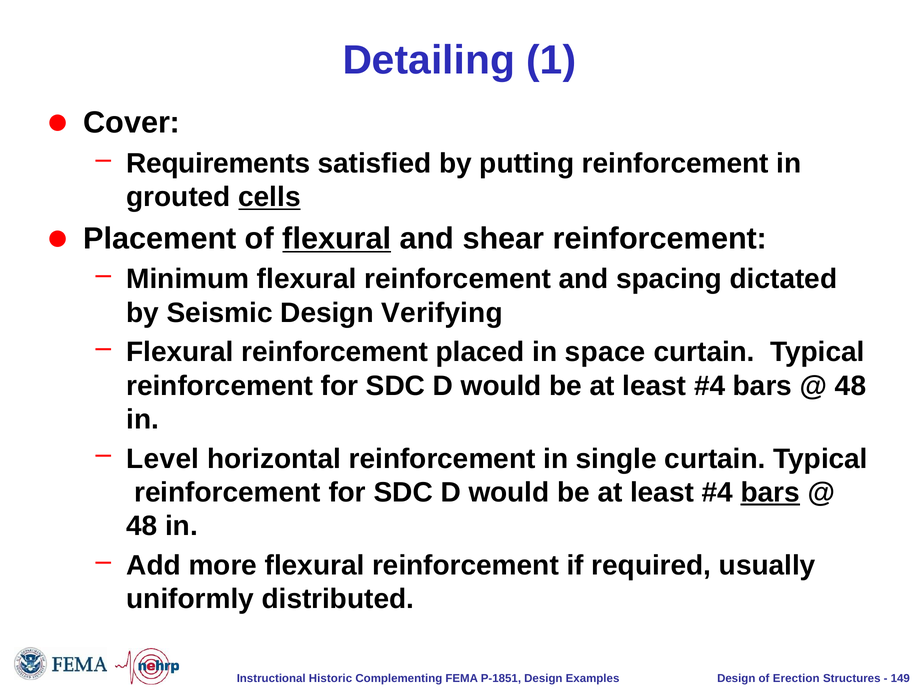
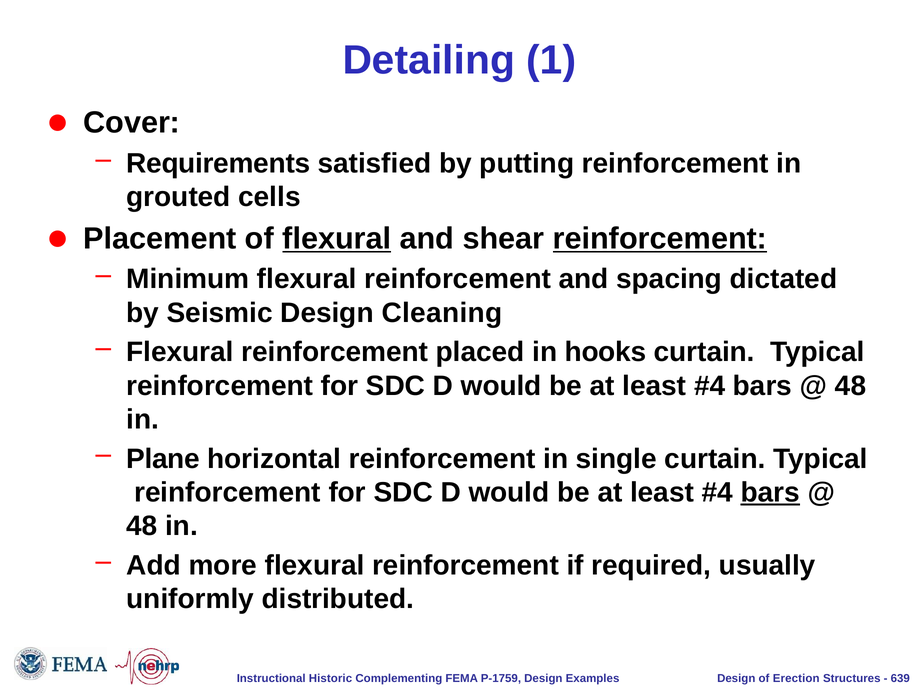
cells underline: present -> none (269, 197)
reinforcement underline: none -> present (660, 239)
Verifying: Verifying -> Cleaning (442, 313)
space: space -> hooks (606, 352)
Level: Level -> Plane (163, 459)
P-1851: P-1851 -> P-1759 (501, 679)
149: 149 -> 639 (900, 679)
